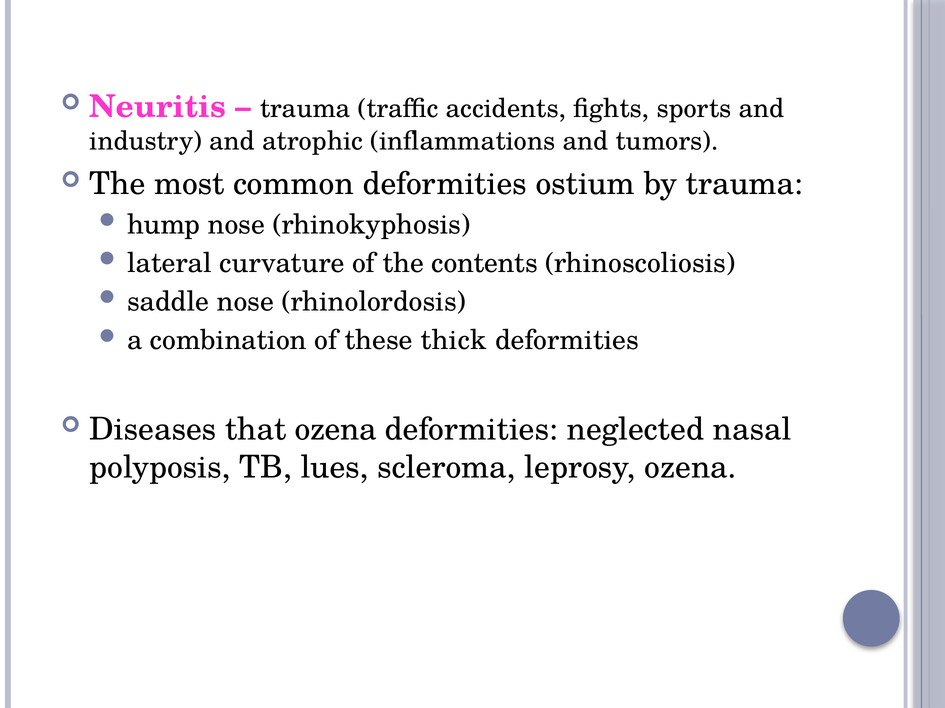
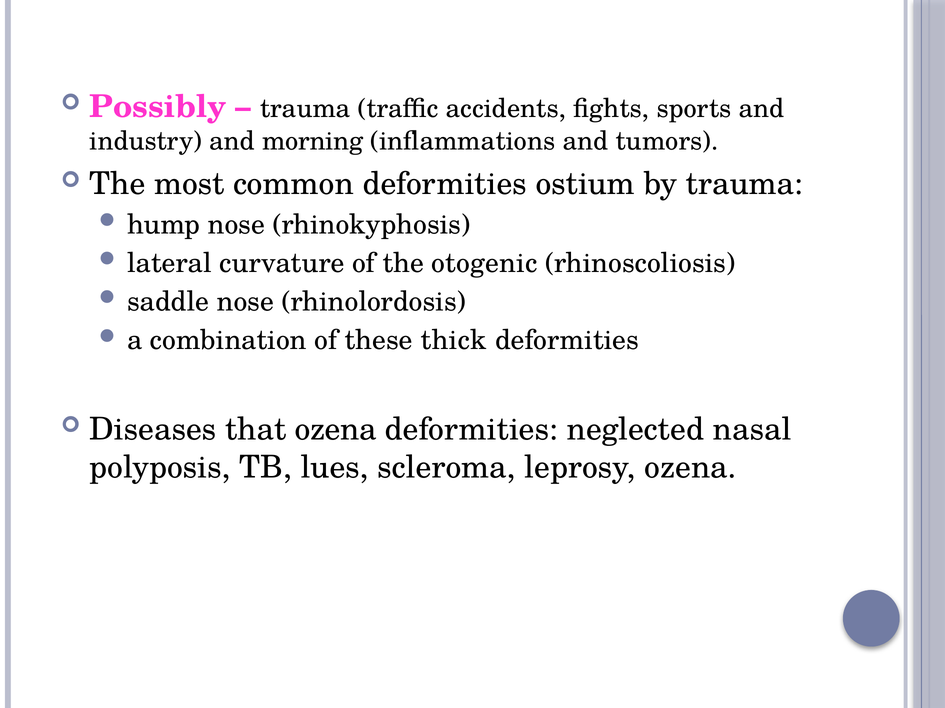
Neuritis: Neuritis -> Possibly (158, 107)
atrophic: atrophic -> morning (313, 141)
contents: contents -> otogenic (484, 263)
